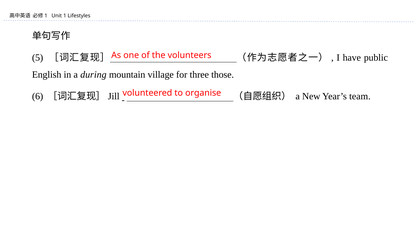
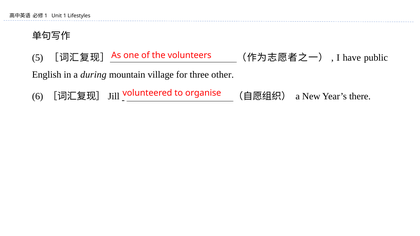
those: those -> other (223, 75)
team: team -> there (360, 97)
